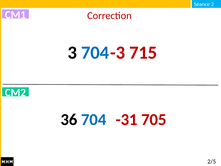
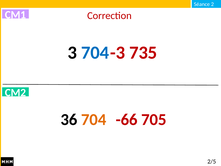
715: 715 -> 735 (143, 53)
704 colour: blue -> orange (94, 119)
-31: -31 -> -66 (127, 119)
